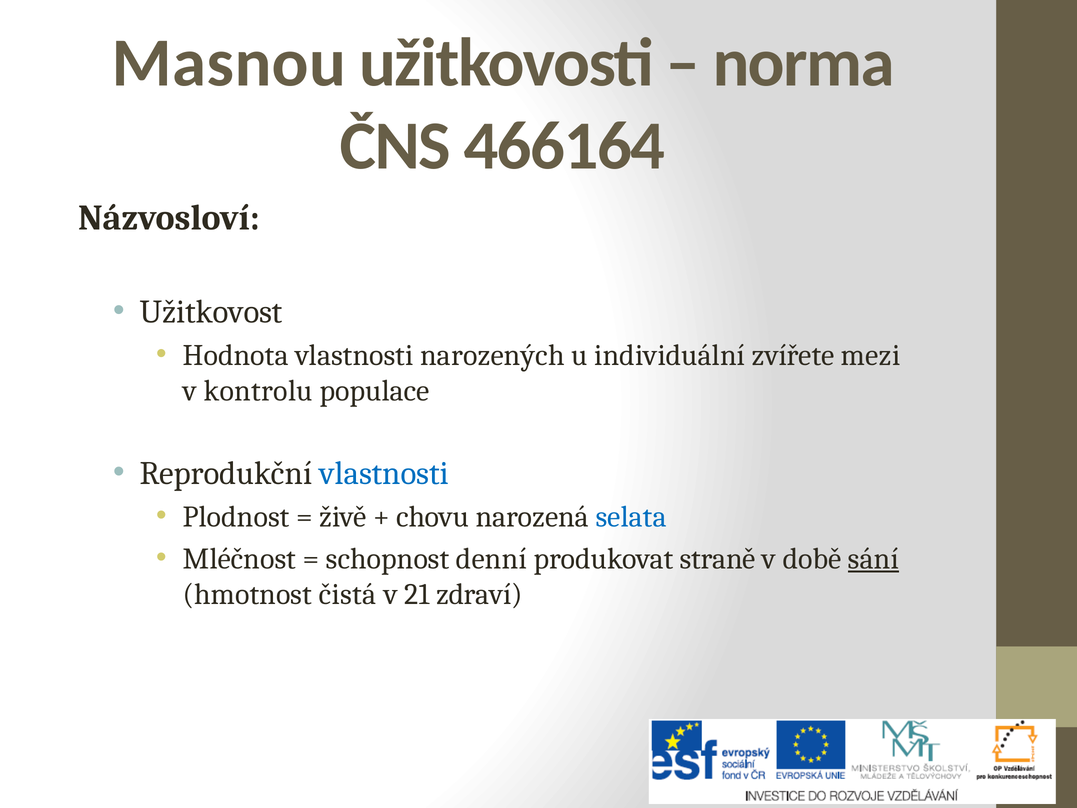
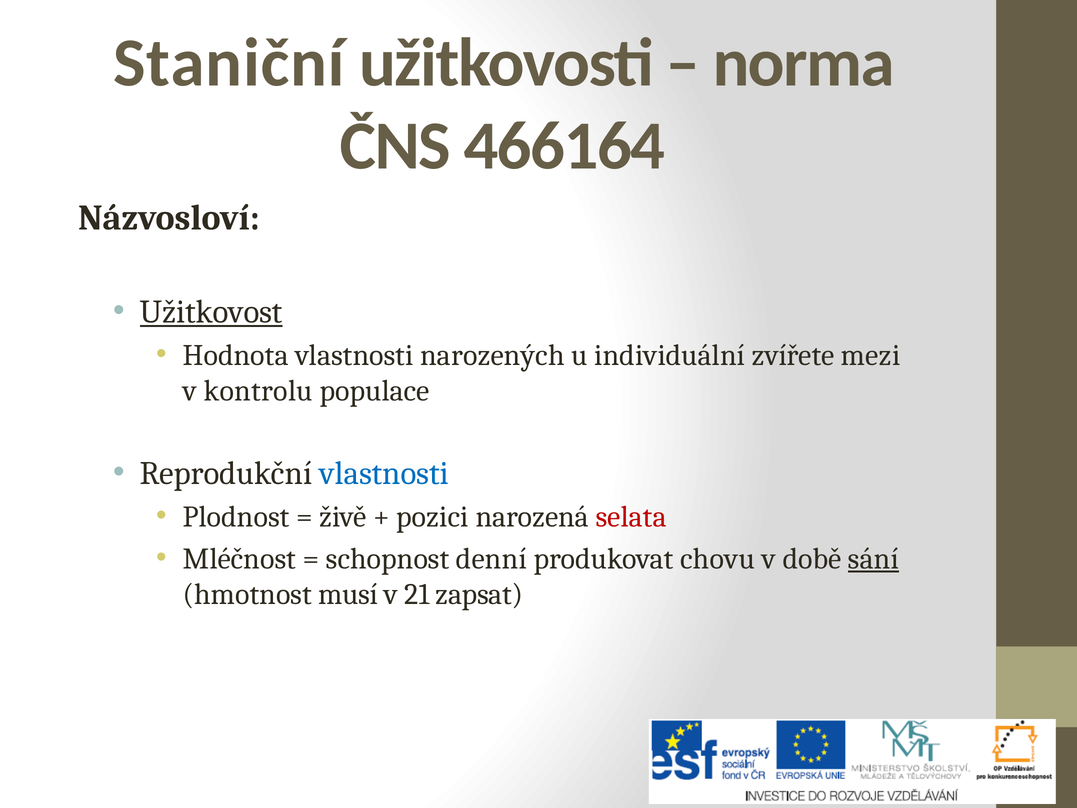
Masnou: Masnou -> Staniční (229, 63)
Užitkovost underline: none -> present (211, 312)
chovu: chovu -> pozici (432, 517)
selata colour: blue -> red (631, 517)
straně: straně -> chovu (718, 559)
čistá: čistá -> musí (348, 594)
zdraví: zdraví -> zapsat (479, 594)
